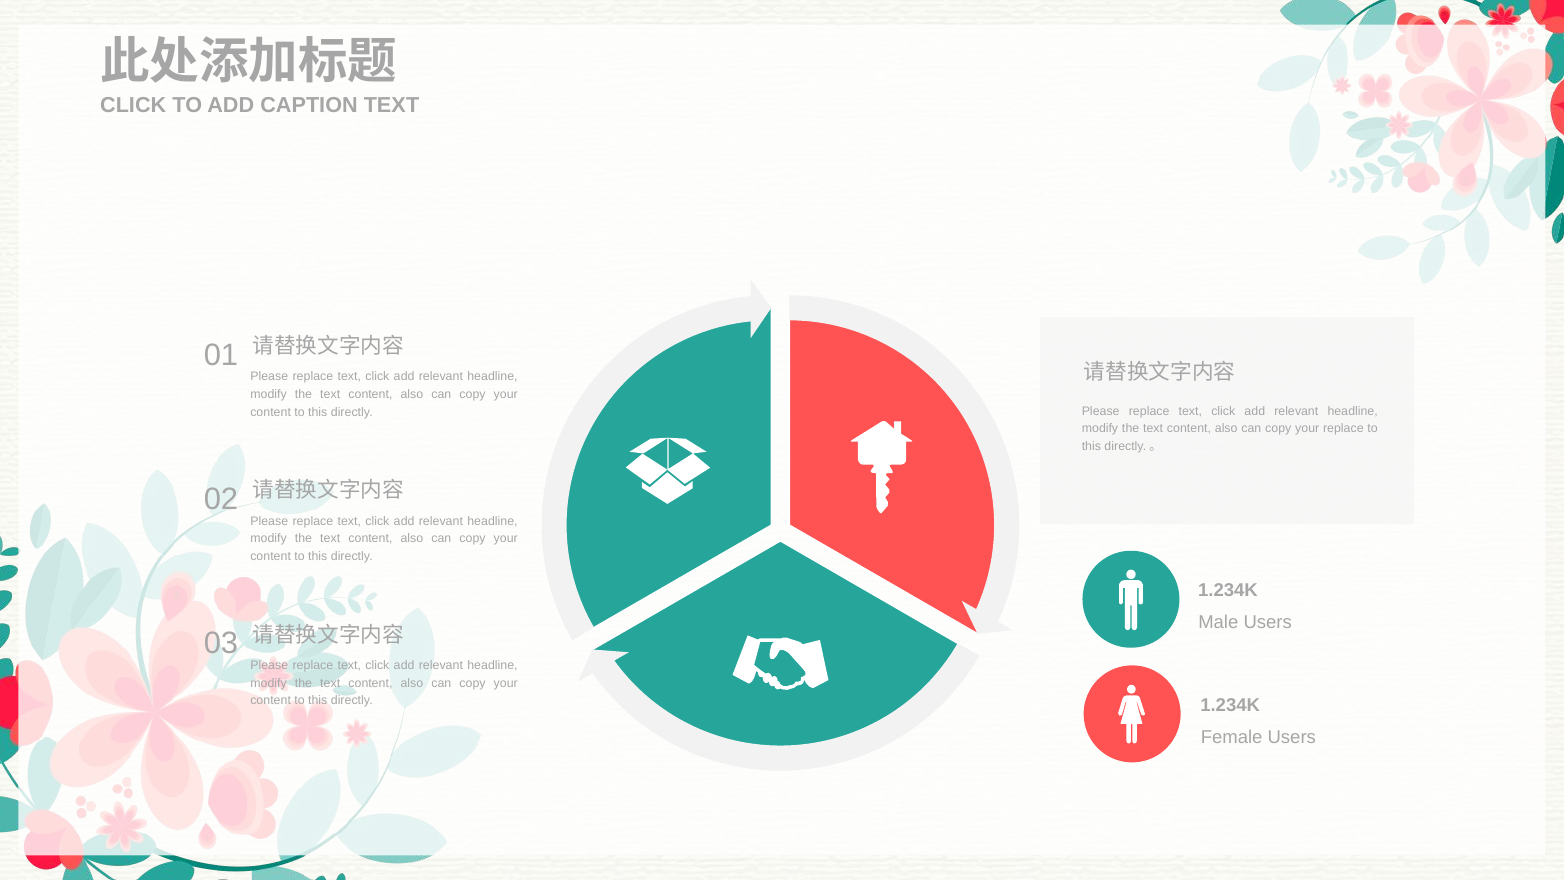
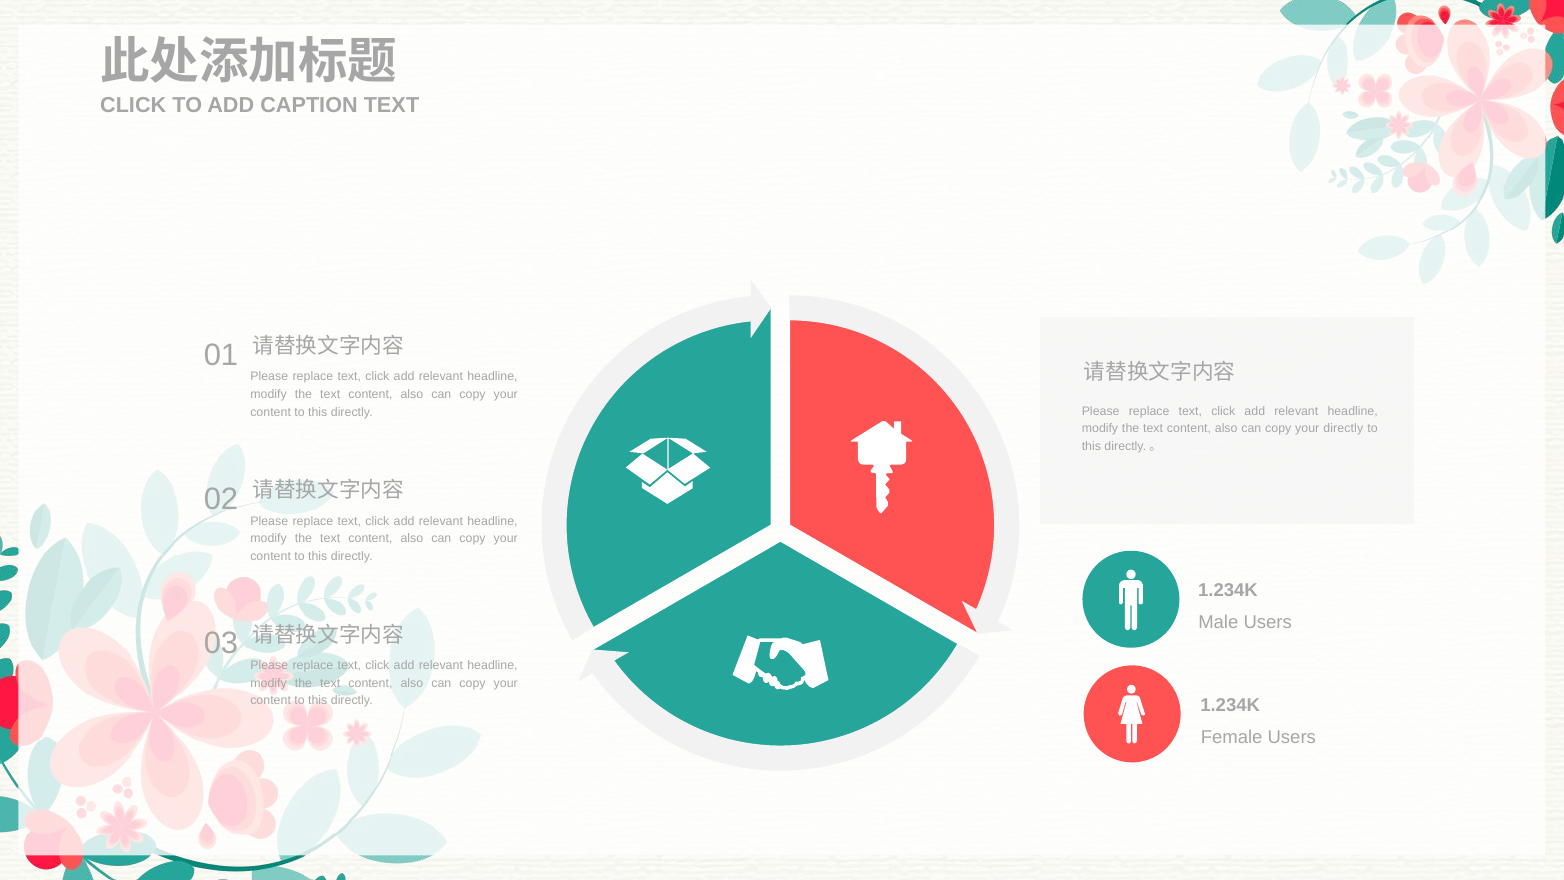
your replace: replace -> directly (1343, 429)
